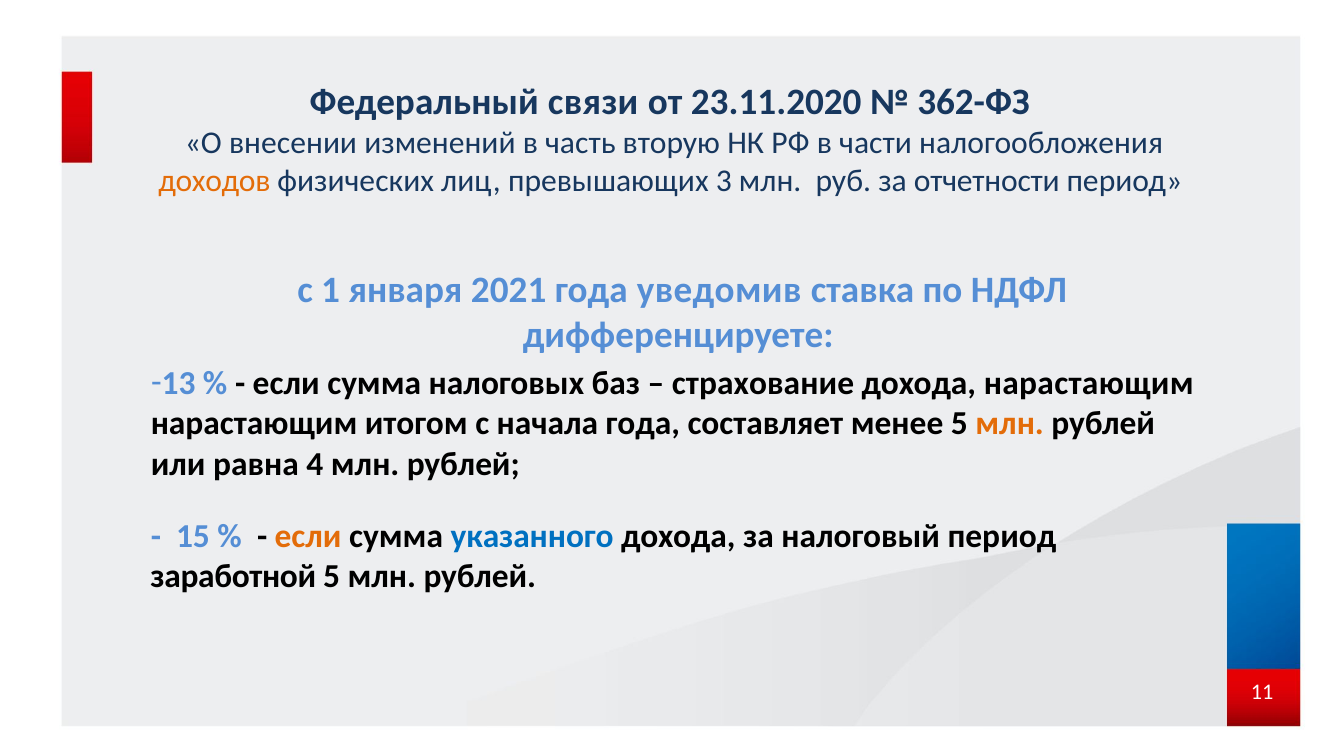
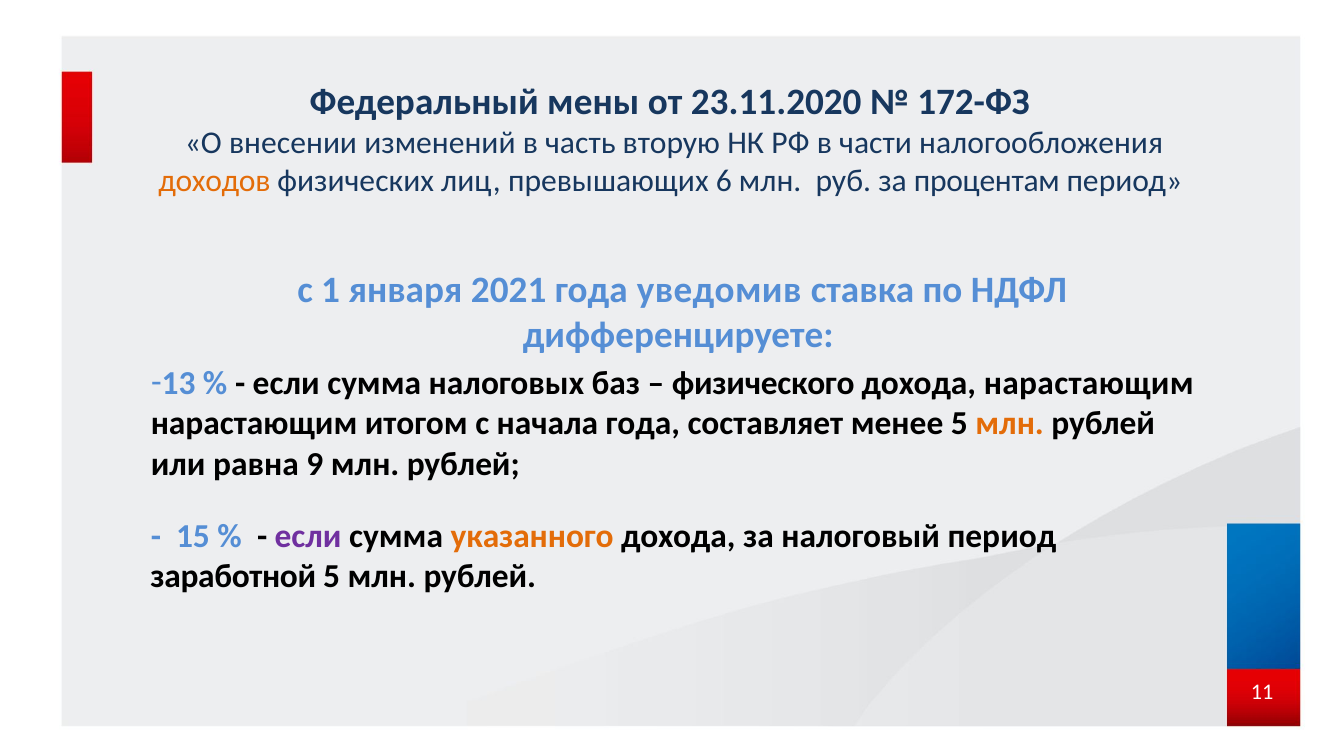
связи: связи -> мены (593, 102)
362-ФЗ: 362-ФЗ -> 172-ФЗ (974, 102)
3: 3 -> 6 (724, 181)
отчетности: отчетности -> процентам (987, 181)
страхование: страхование -> физического (763, 384)
4: 4 -> 9 (315, 464)
если colour: orange -> purple (308, 537)
указанного colour: blue -> orange (532, 537)
